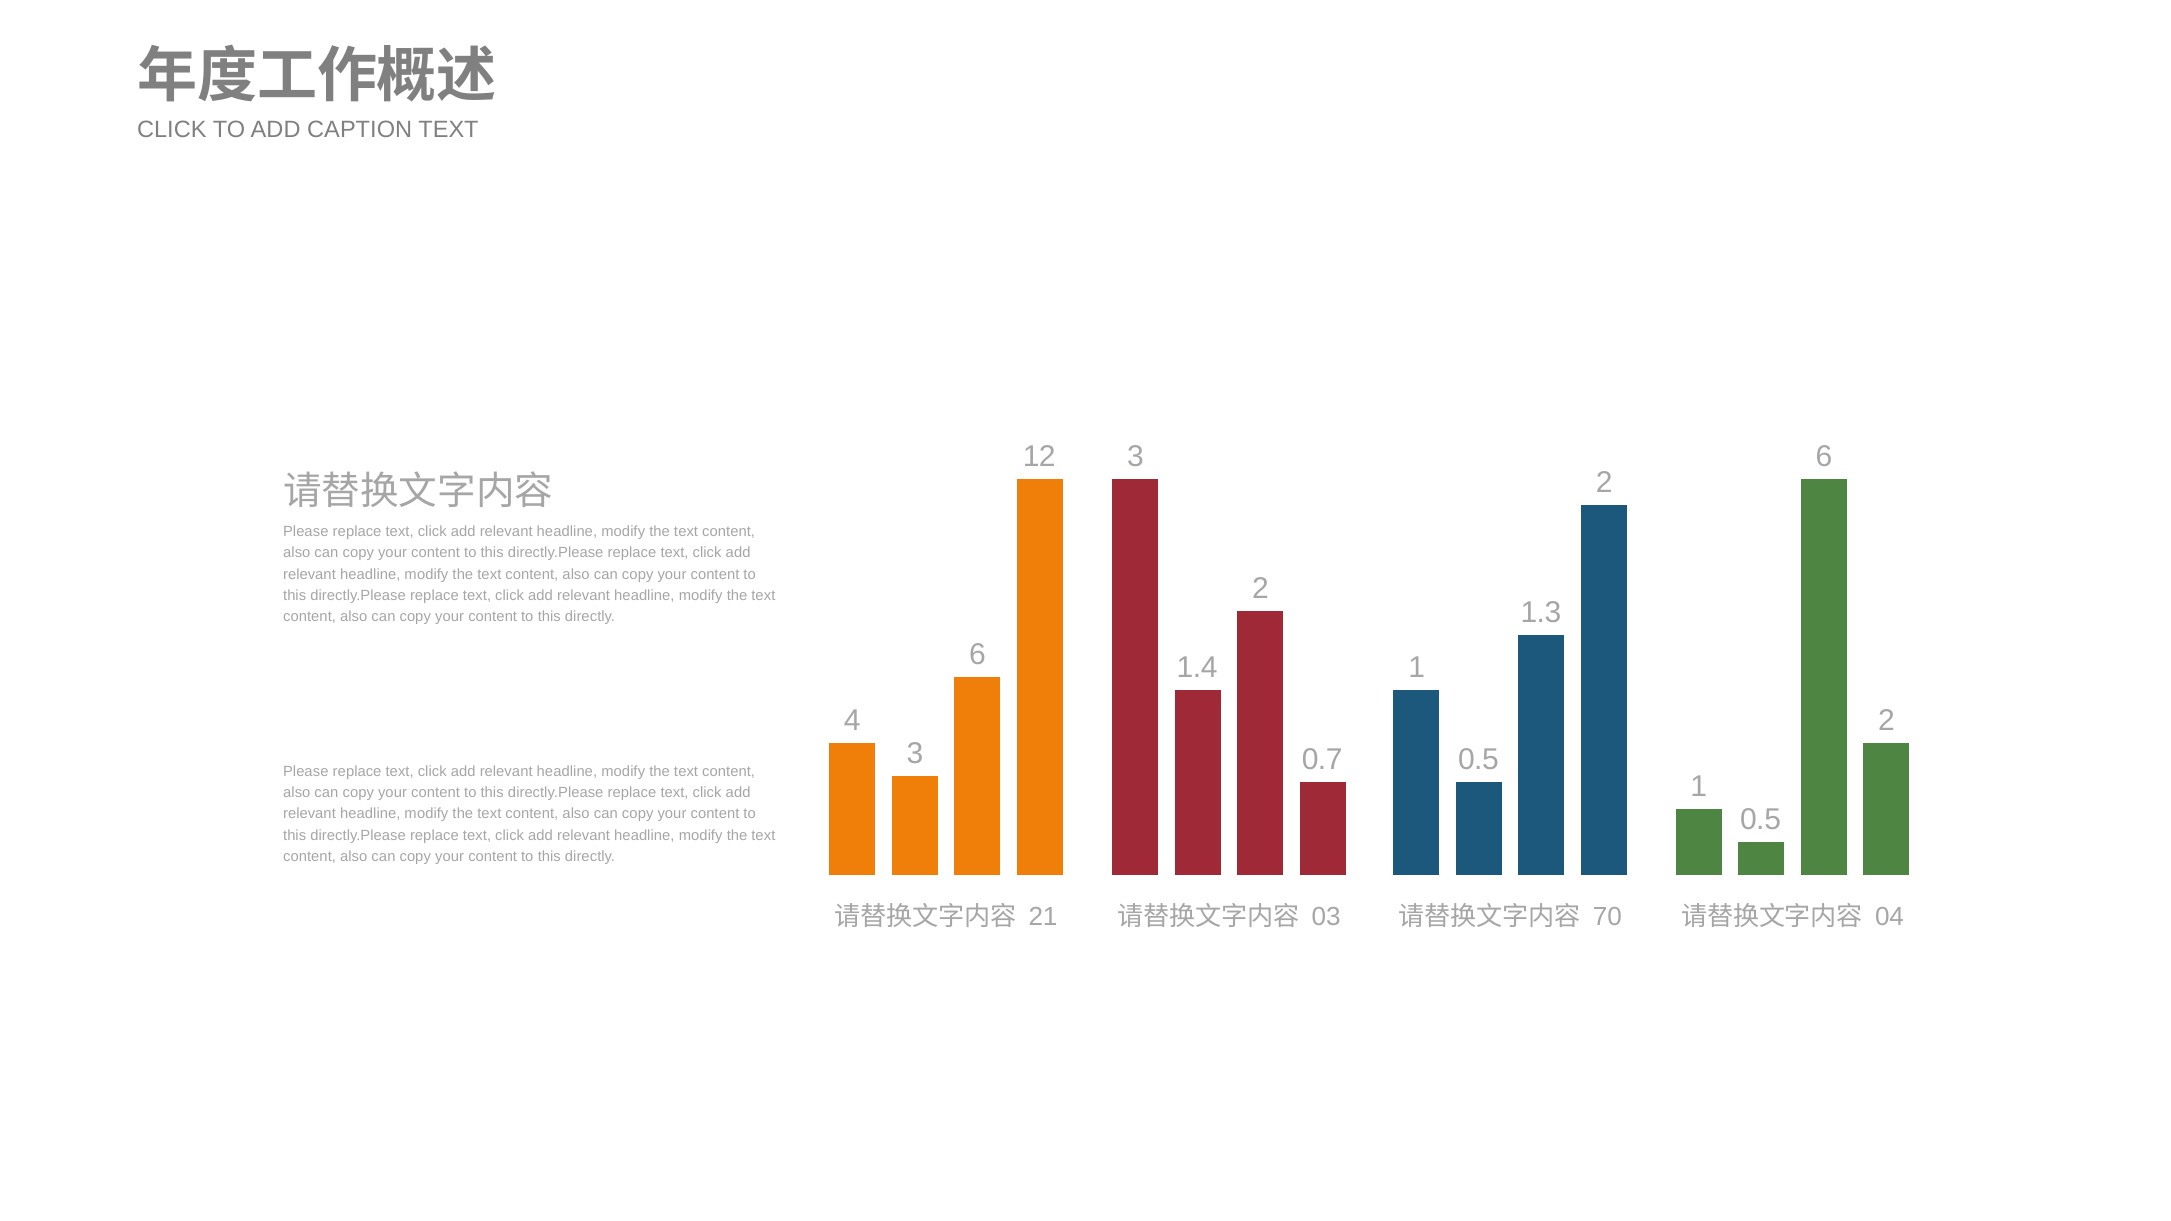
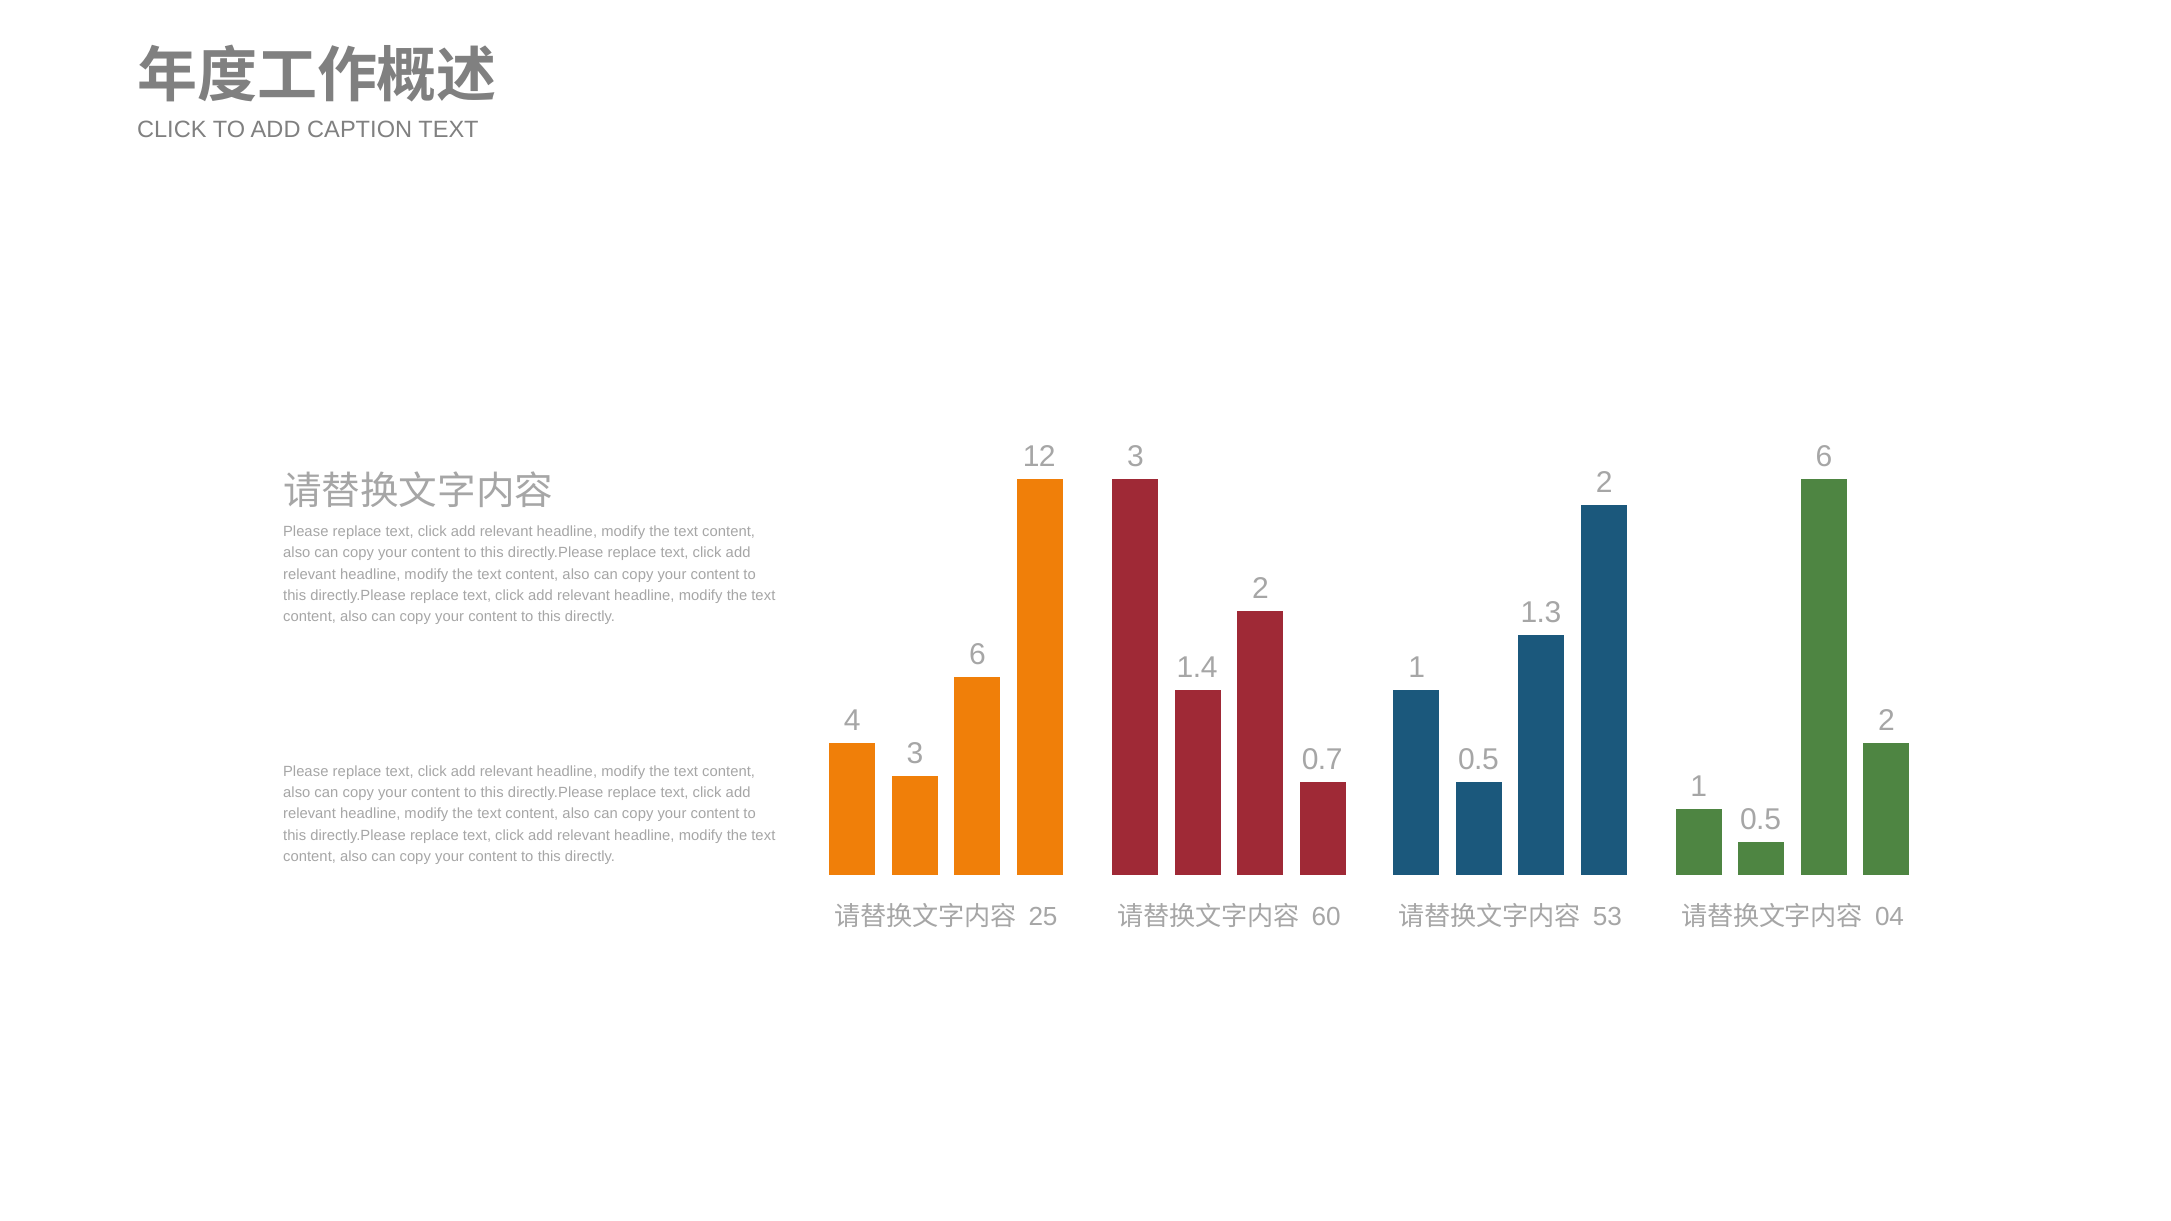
21: 21 -> 25 (1043, 917)
03: 03 -> 60 (1326, 917)
70: 70 -> 53 (1607, 917)
